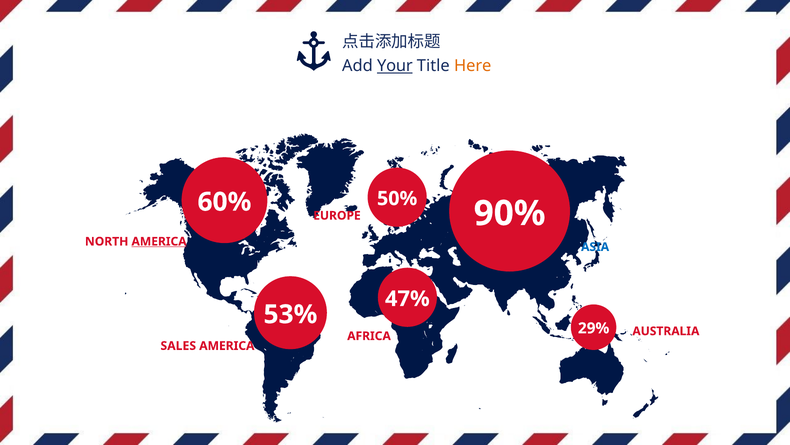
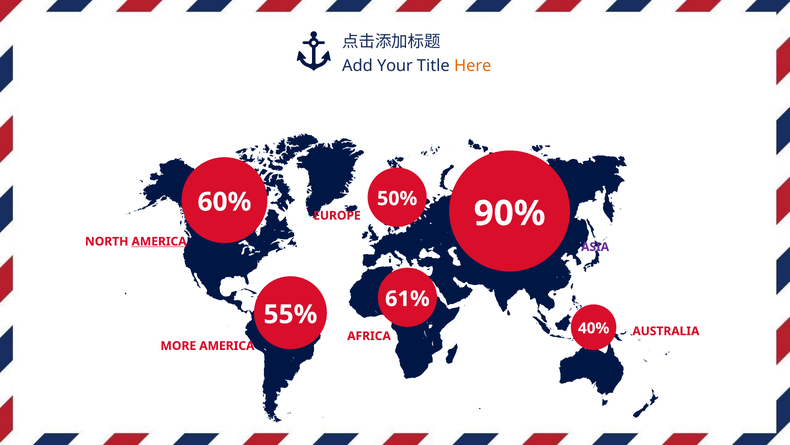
Your underline: present -> none (395, 66)
ASIA colour: blue -> purple (595, 247)
47%: 47% -> 61% (407, 298)
53%: 53% -> 55% (290, 314)
29%: 29% -> 40% (594, 328)
SALES: SALES -> MORE (178, 345)
